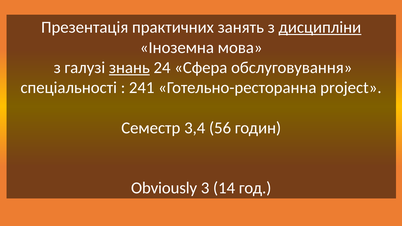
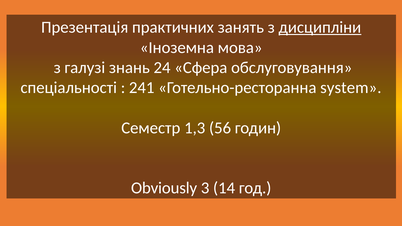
знань underline: present -> none (129, 68)
project: project -> system (351, 88)
3,4: 3,4 -> 1,3 (195, 128)
